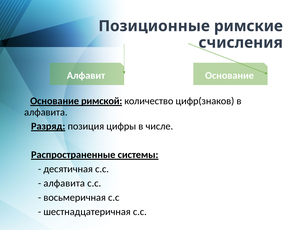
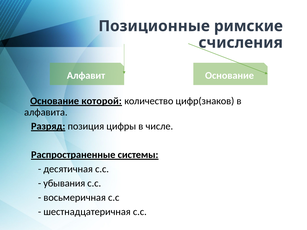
римской: римской -> которой (102, 101)
алфавита: алфавита -> убывания (64, 184)
